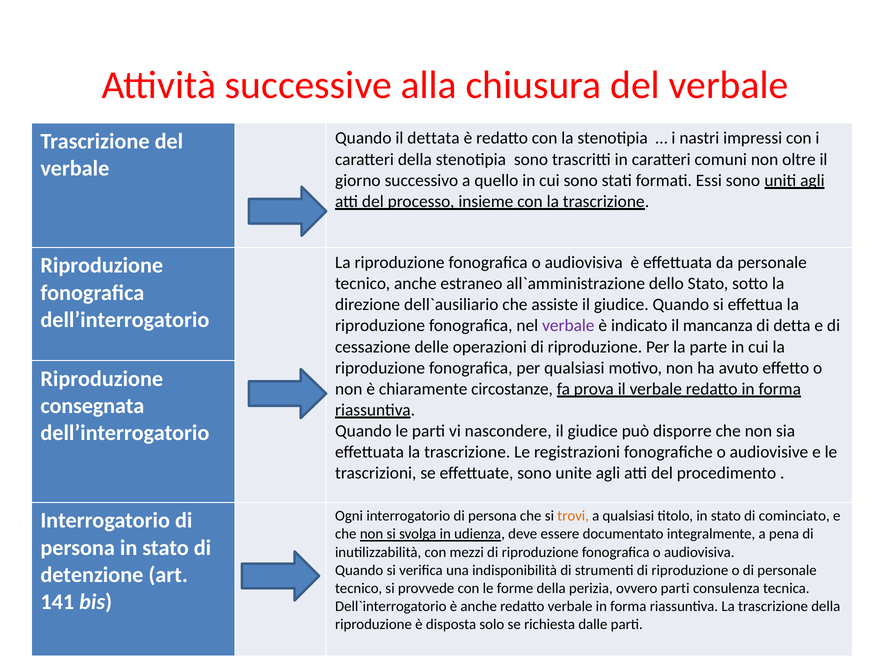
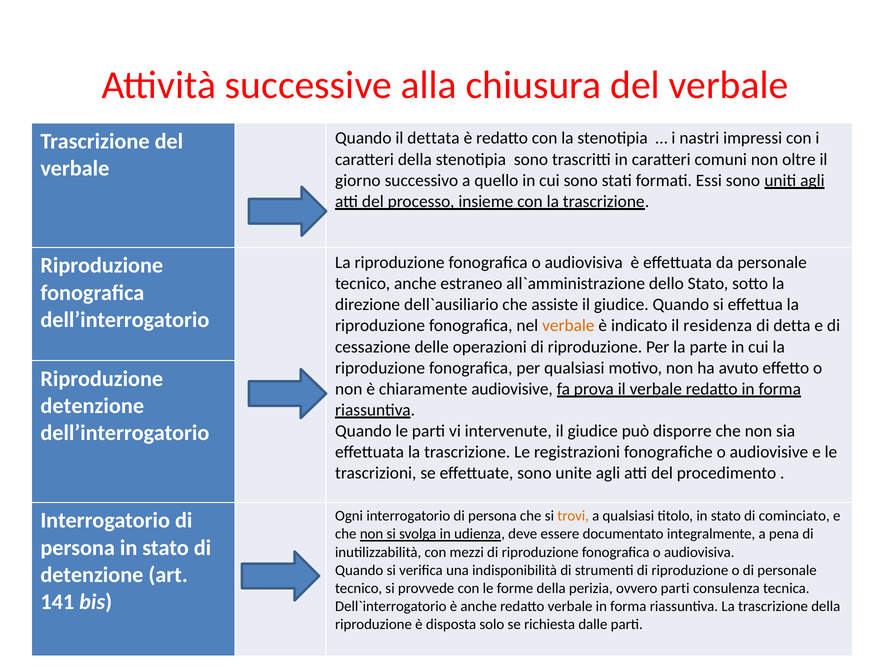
verbale colour: purple -> orange (568, 326)
mancanza: mancanza -> residenza (718, 326)
chiaramente circostanze: circostanze -> audiovisive (512, 389)
consegnata: consegnata -> detenzione (92, 406)
nascondere: nascondere -> intervenute (508, 431)
